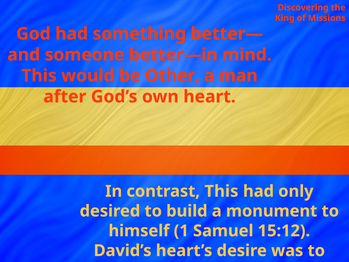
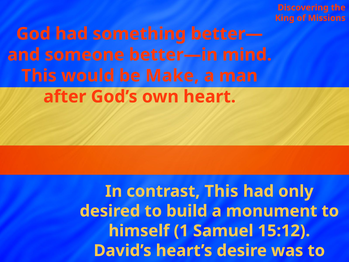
Other: Other -> Make (172, 76)
